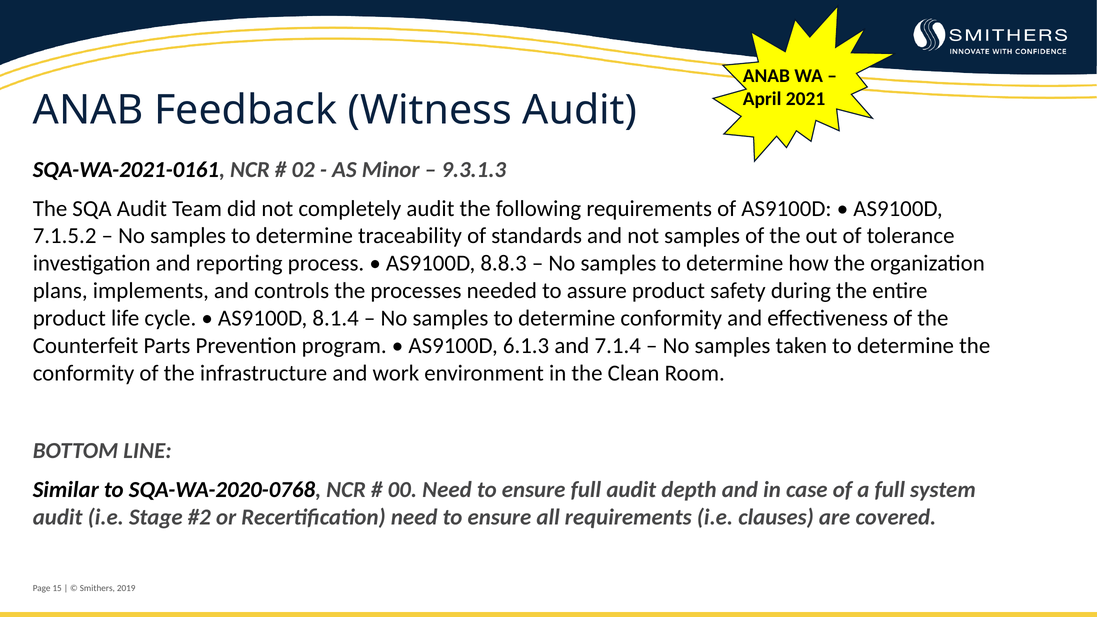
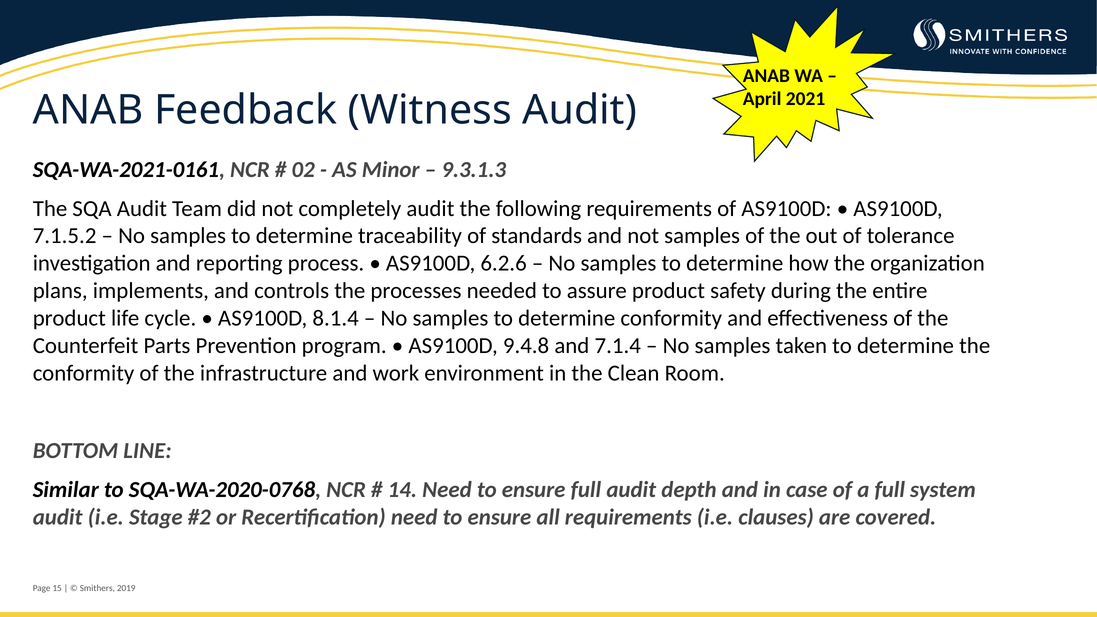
8.8.3: 8.8.3 -> 6.2.6 (504, 263)
6.1.3: 6.1.3 -> 9.4.8 (526, 346)
00: 00 -> 14 (402, 490)
